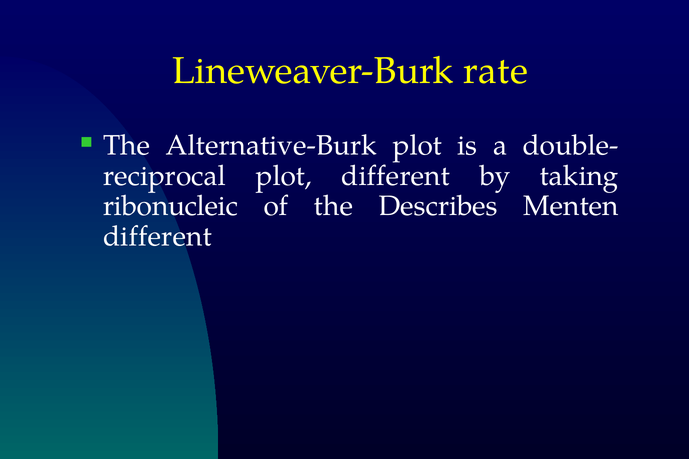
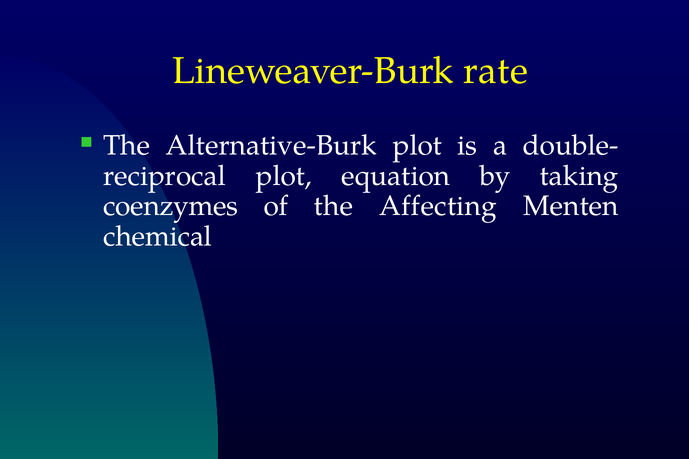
plot different: different -> equation (396, 176)
ribonucleic: ribonucleic -> coenzymes (171, 206)
Describes: Describes -> Affecting (438, 206)
different: different -> chemical (158, 237)
